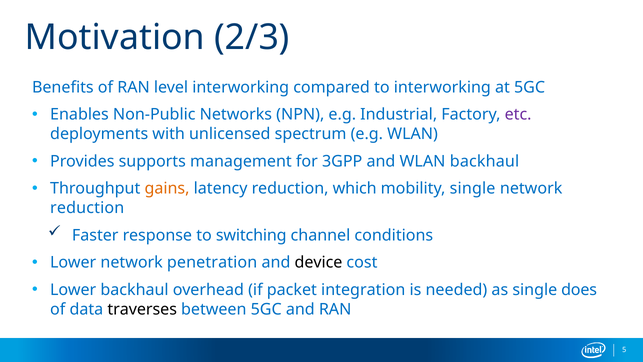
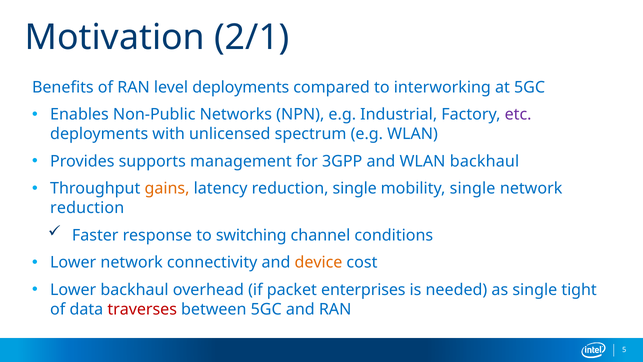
2/3: 2/3 -> 2/1 (252, 38)
level interworking: interworking -> deployments (241, 87)
reduction which: which -> single (355, 188)
penetration: penetration -> connectivity (212, 262)
device colour: black -> orange (318, 262)
integration: integration -> enterprises (363, 290)
does: does -> tight (579, 290)
traverses colour: black -> red (142, 309)
